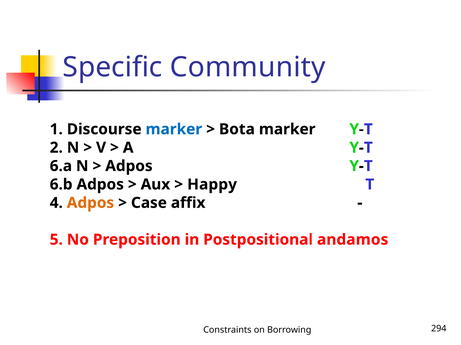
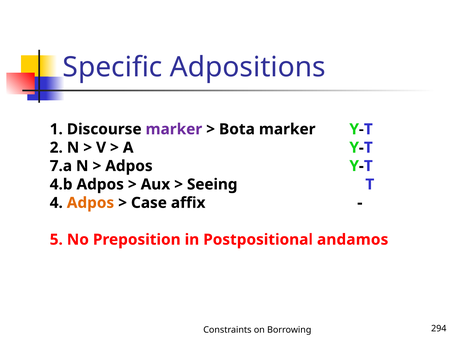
Community: Community -> Adpositions (248, 67)
marker colour: blue -> purple (174, 129)
6.a: 6.a -> 7.a (61, 166)
6.b: 6.b -> 4.b (61, 185)
Happy: Happy -> Seeing (212, 185)
